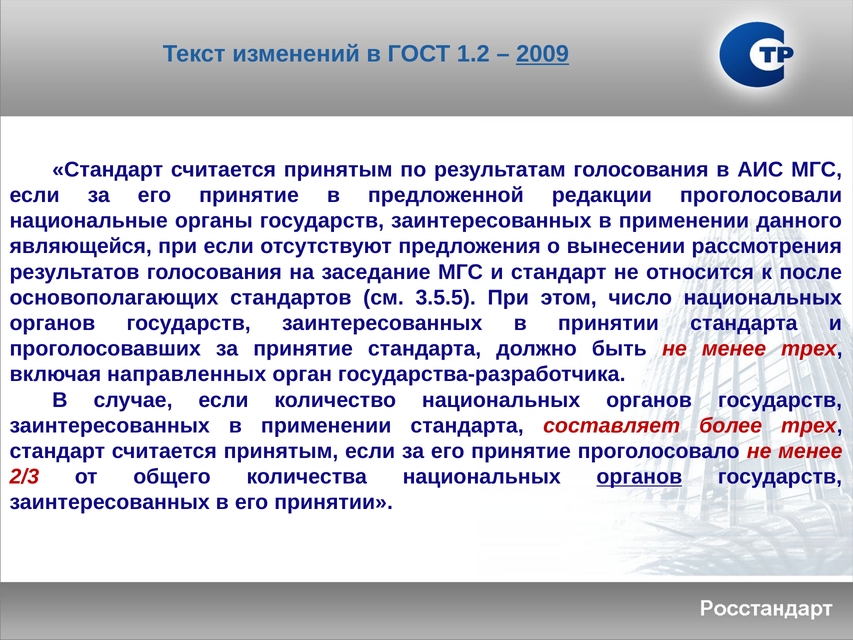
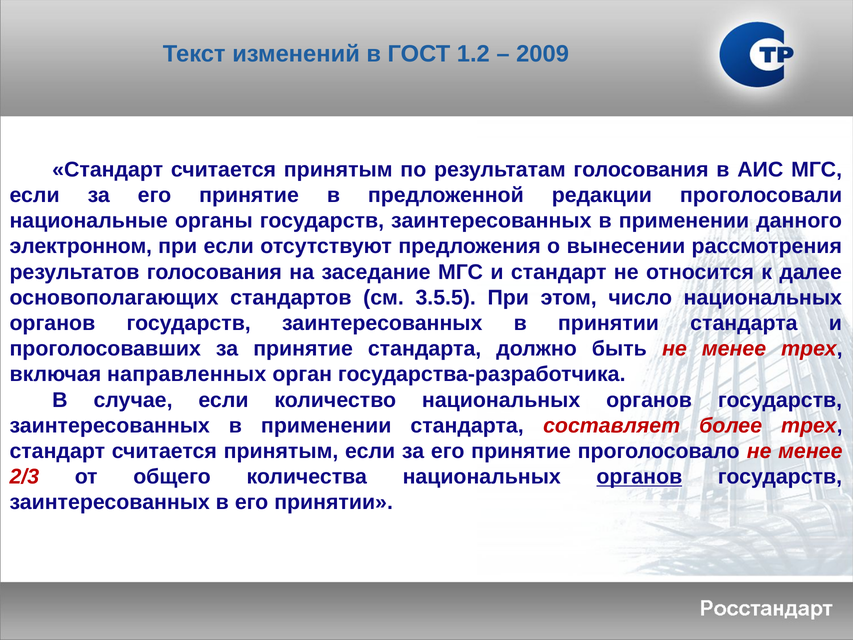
2009 underline: present -> none (543, 54)
являющейся: являющейся -> электронном (81, 246)
после: после -> далее (811, 272)
